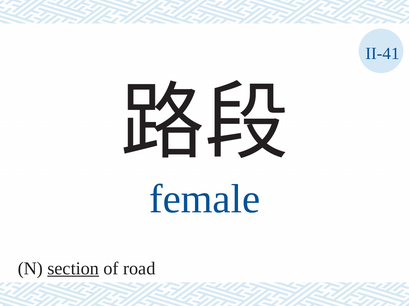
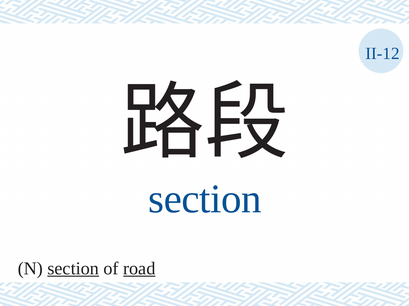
II-41: II-41 -> II-12 (383, 54)
female: female -> section (205, 200)
road underline: none -> present (139, 269)
